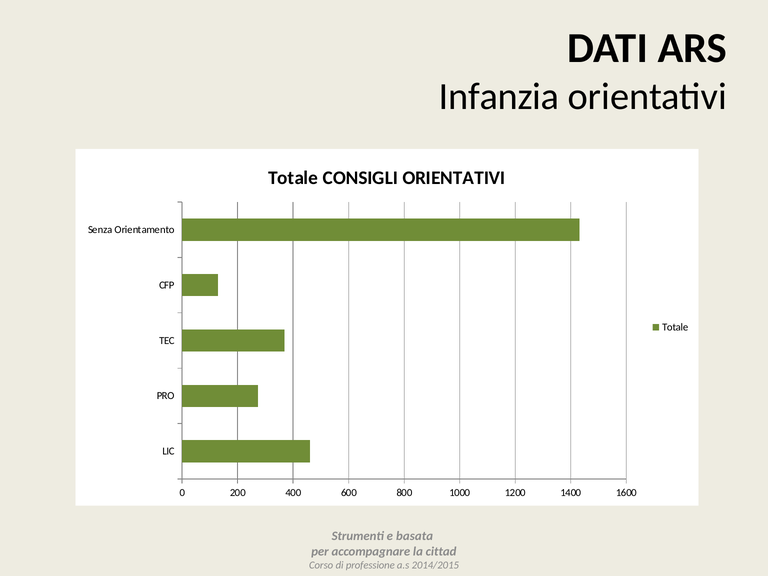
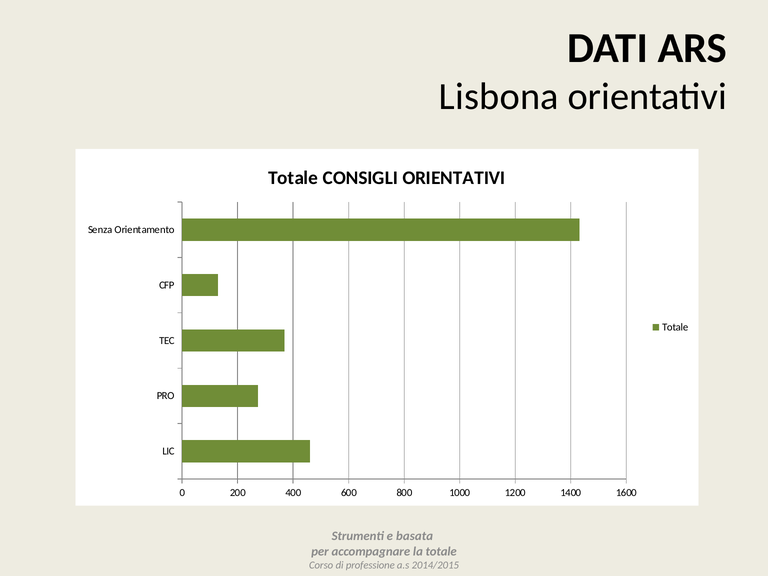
Infanzia: Infanzia -> Lisbona (499, 97)
la cittad: cittad -> totale (441, 551)
